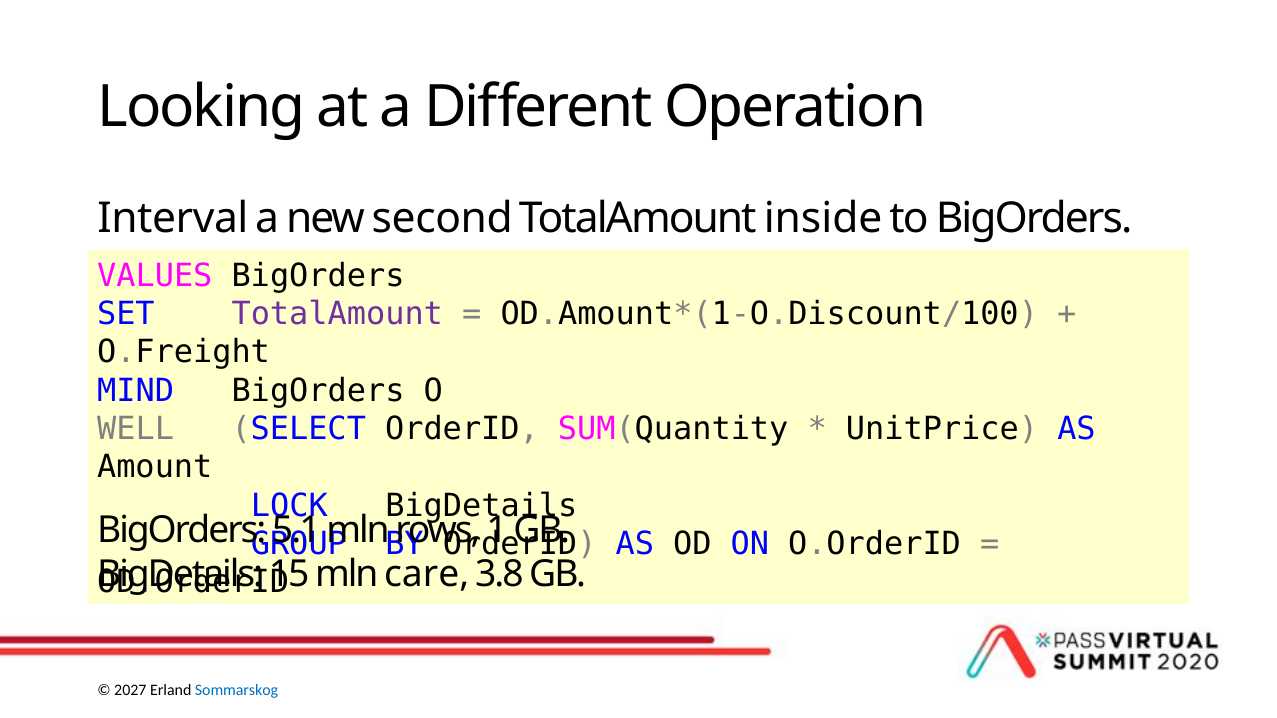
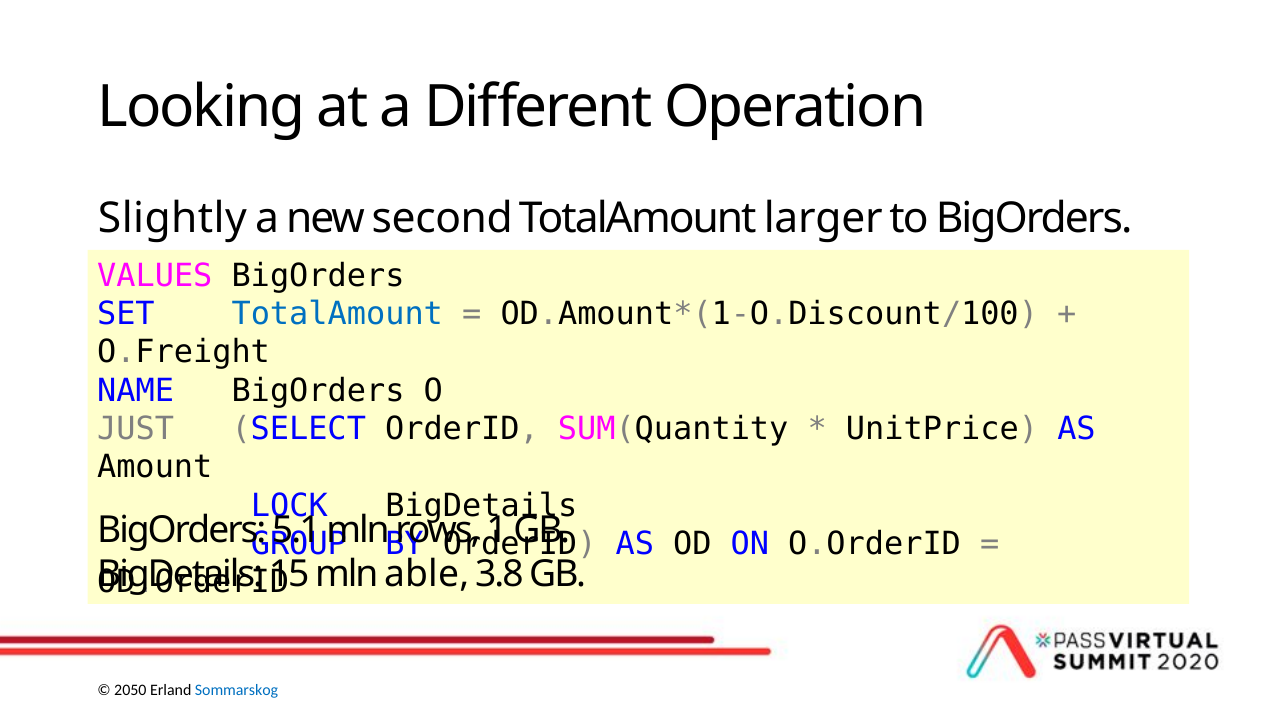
Interval: Interval -> Slightly (172, 219)
inside: inside -> larger (823, 219)
TotalAmount colour: purple -> blue (337, 314)
MIND: MIND -> NAME (136, 391)
WELL: WELL -> JUST (136, 429)
care: care -> able (427, 575)
2027: 2027 -> 2050 (130, 690)
